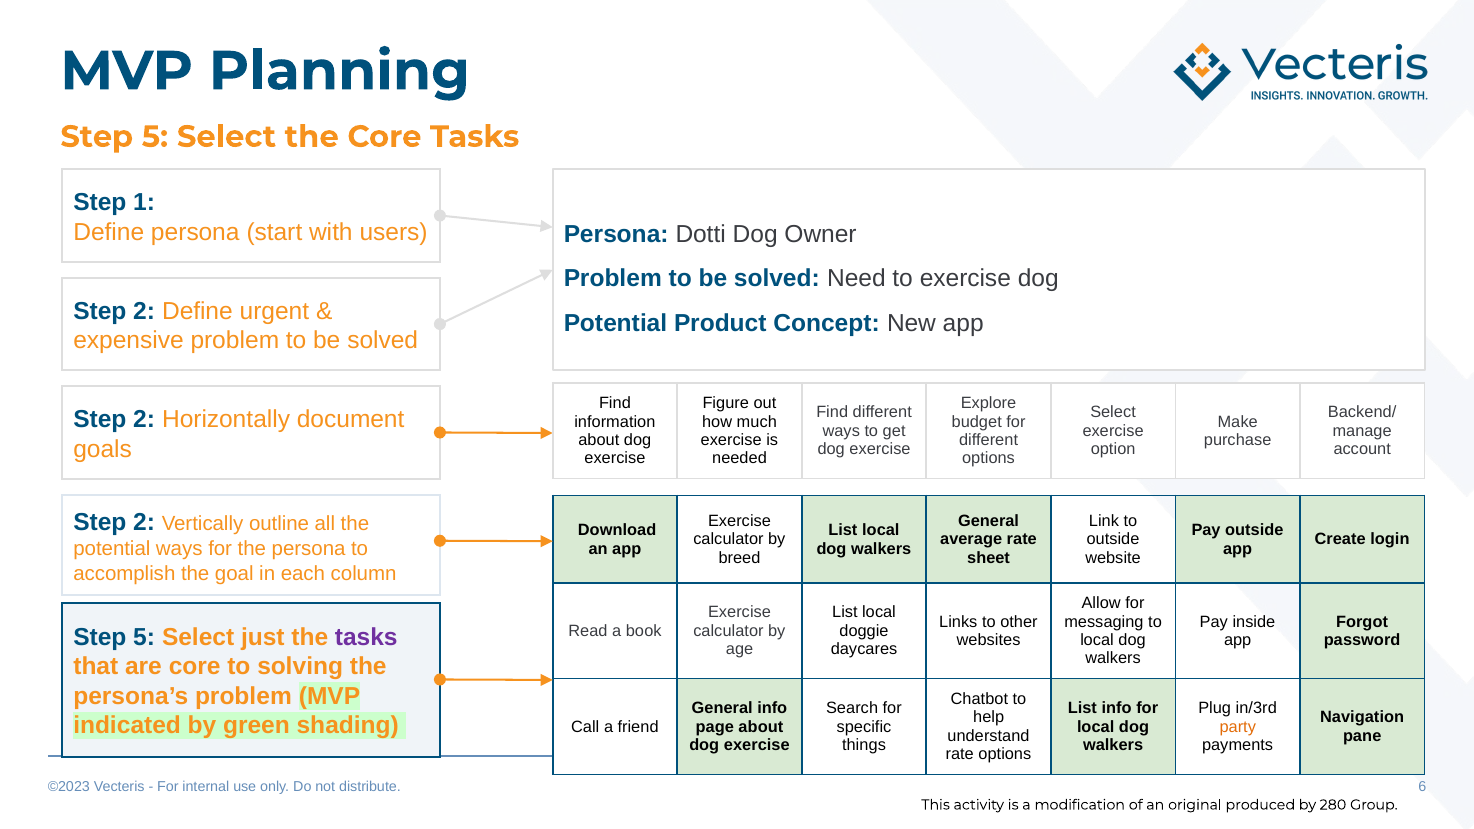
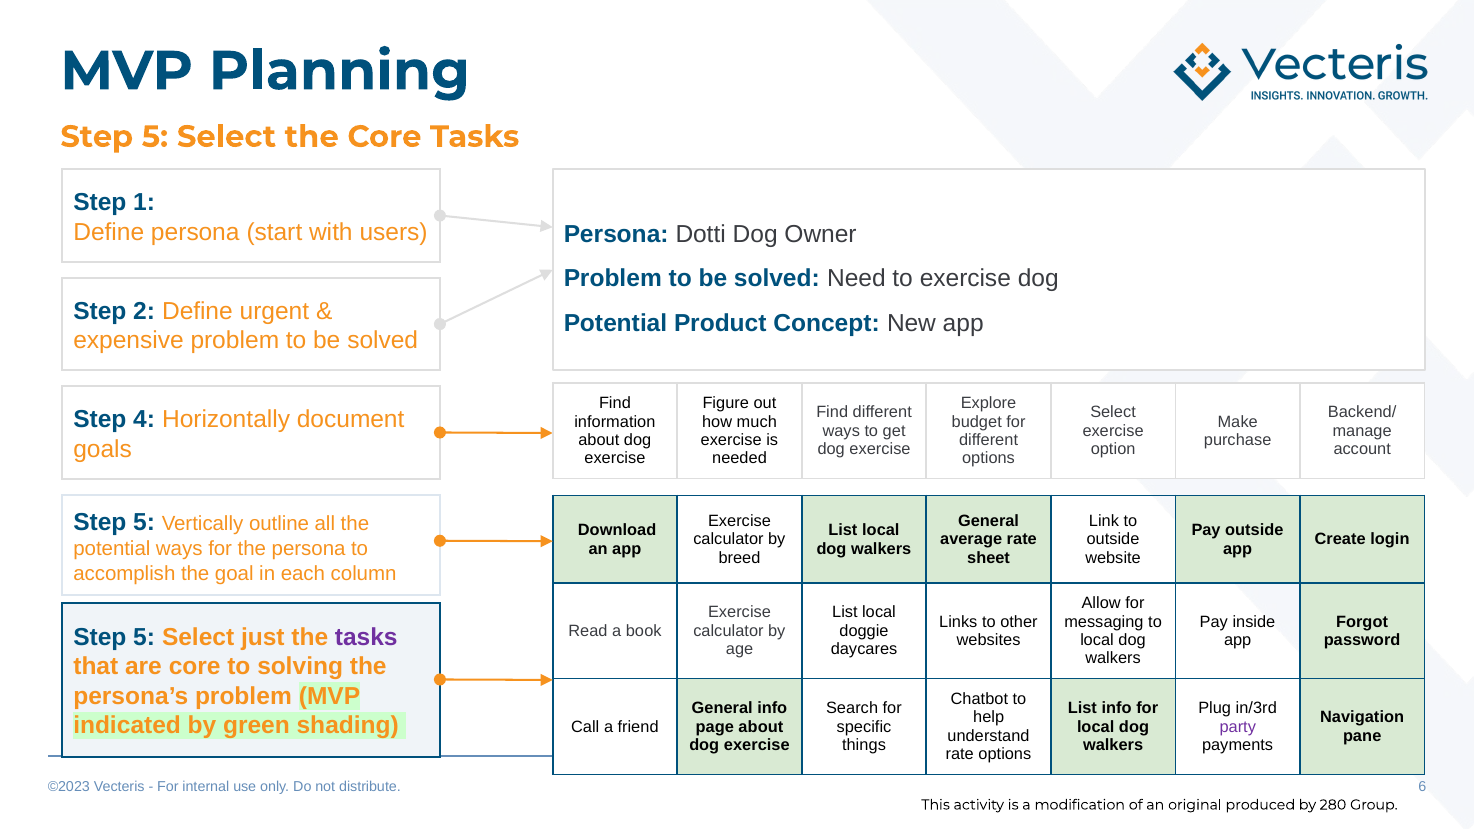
2: 2 -> 4 (144, 420)
2: 2 -> 5 (144, 522)
party colour: orange -> purple (1238, 727)
